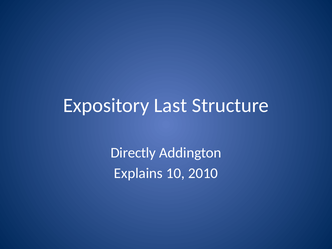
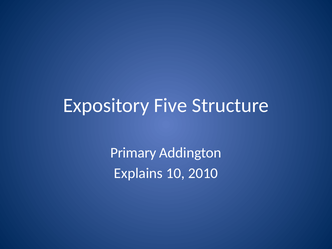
Last: Last -> Five (171, 105)
Directly: Directly -> Primary (133, 153)
